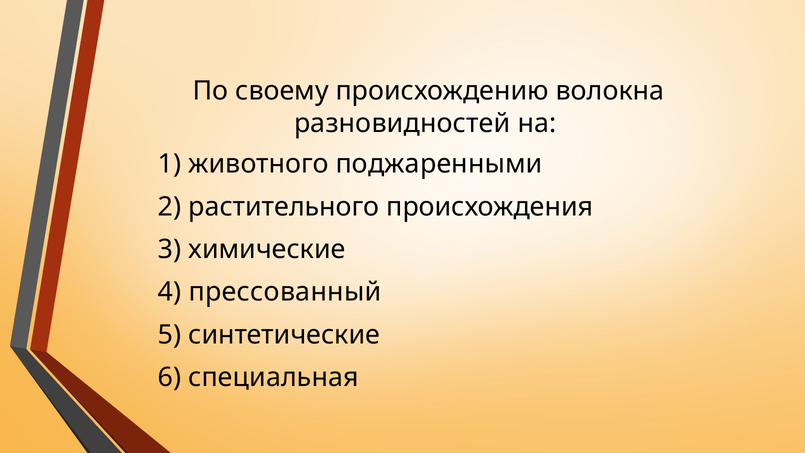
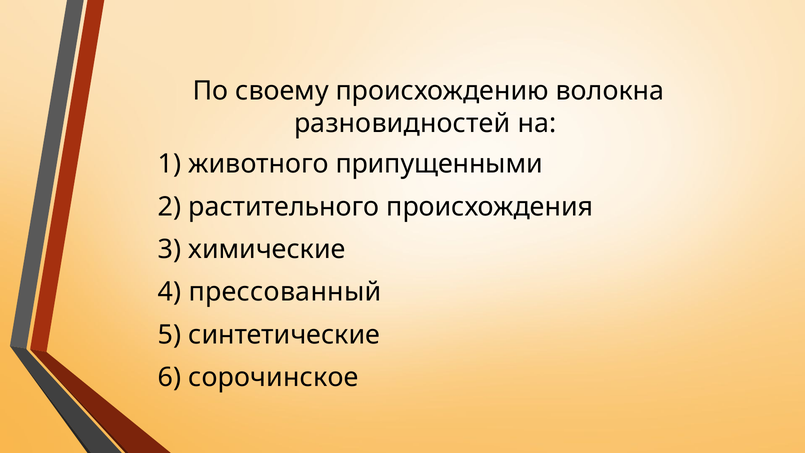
поджаренными: поджаренными -> припущенными (439, 164)
специальная: специальная -> сорочинское (274, 377)
